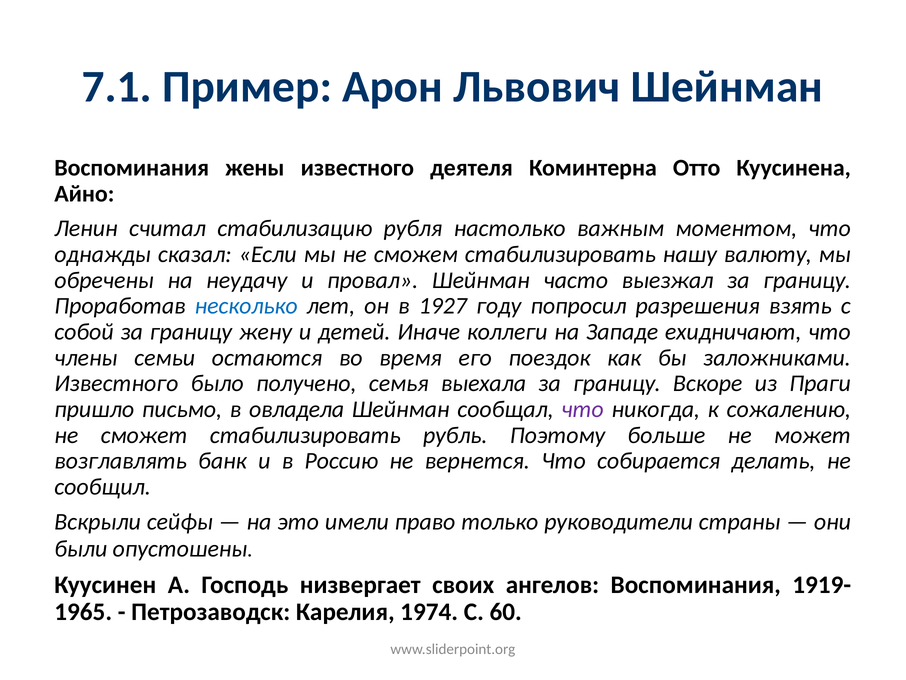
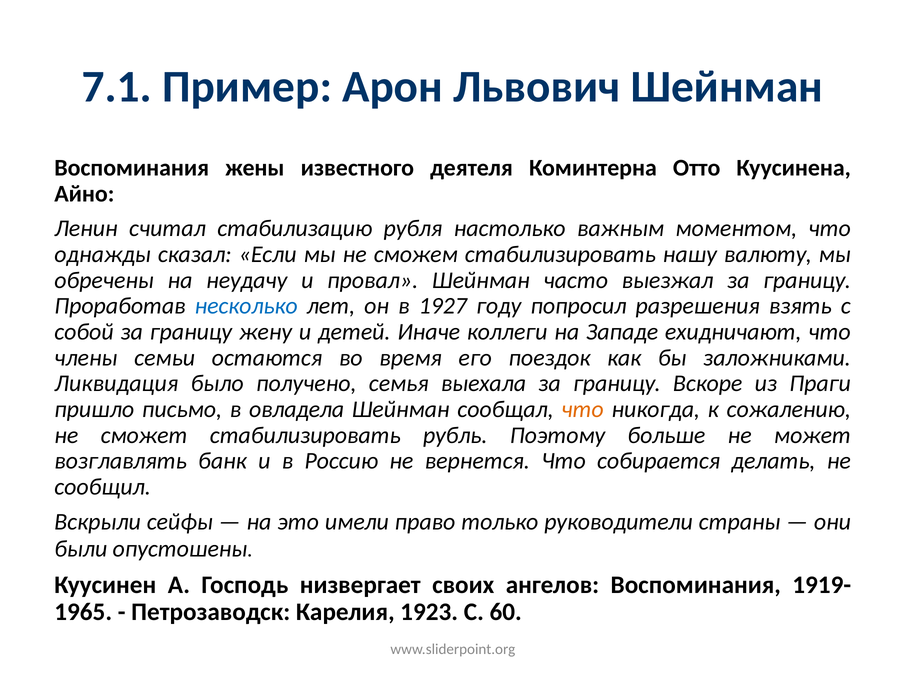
Известного: Известного -> Ликвидация (116, 383)
что colour: purple -> orange (583, 409)
1974: 1974 -> 1923 (429, 611)
